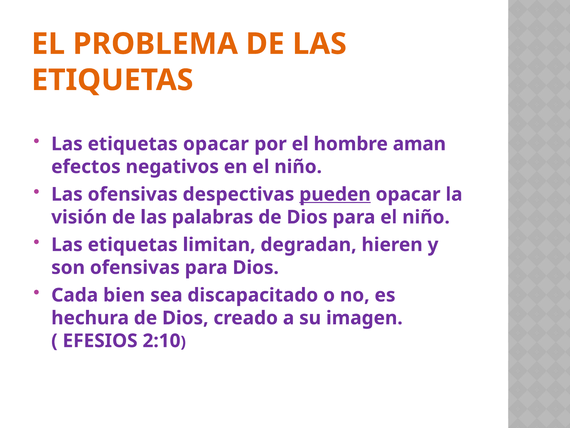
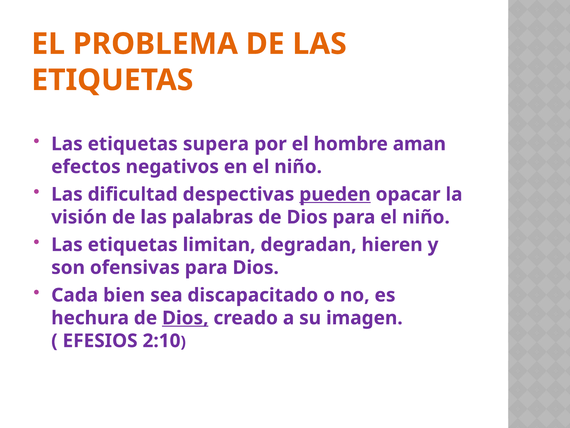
etiquetas opacar: opacar -> supera (216, 144)
Las ofensivas: ofensivas -> dificultad (133, 194)
Dios underline: none -> present (185, 318)
